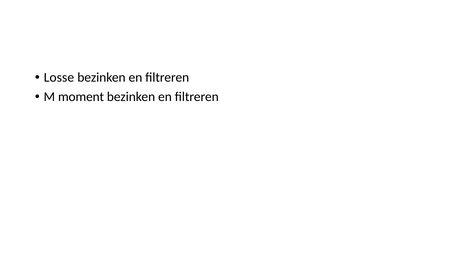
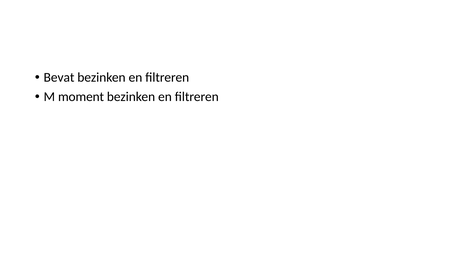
Losse: Losse -> Bevat (59, 78)
